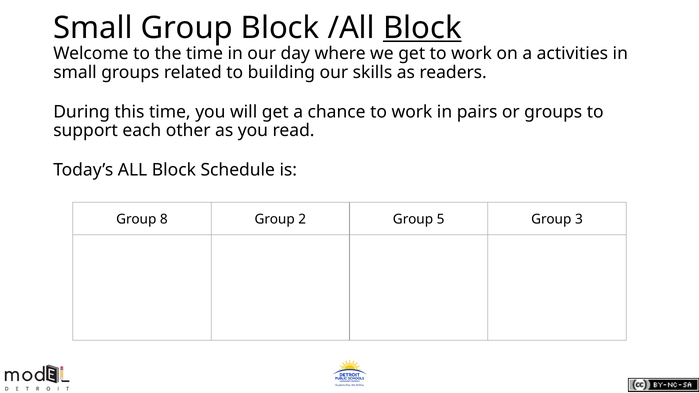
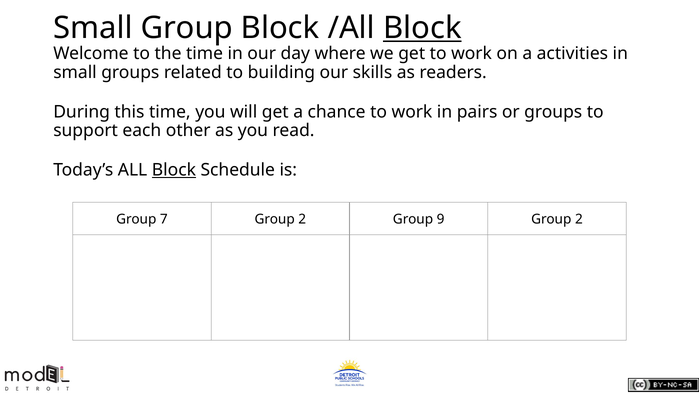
Block underline: none -> present (174, 170)
8: 8 -> 7 (164, 219)
5: 5 -> 9 (441, 219)
3: 3 -> 2 (579, 219)
